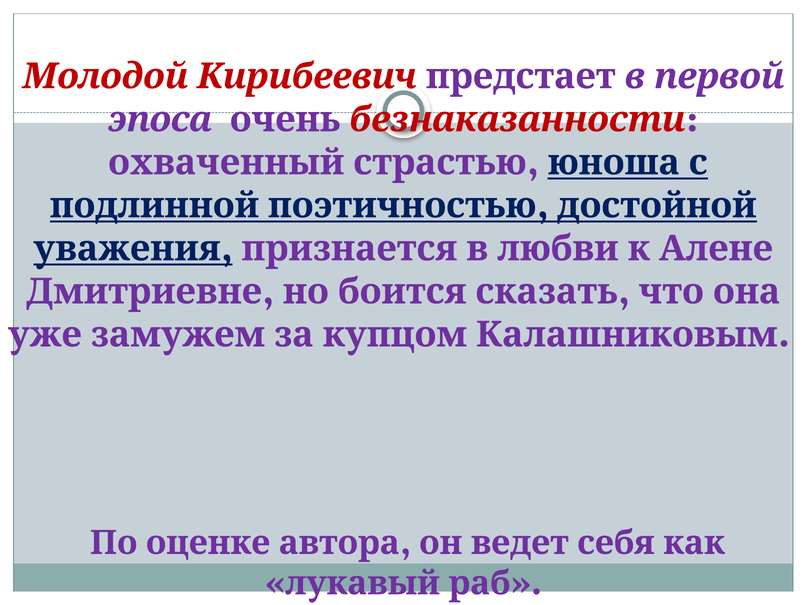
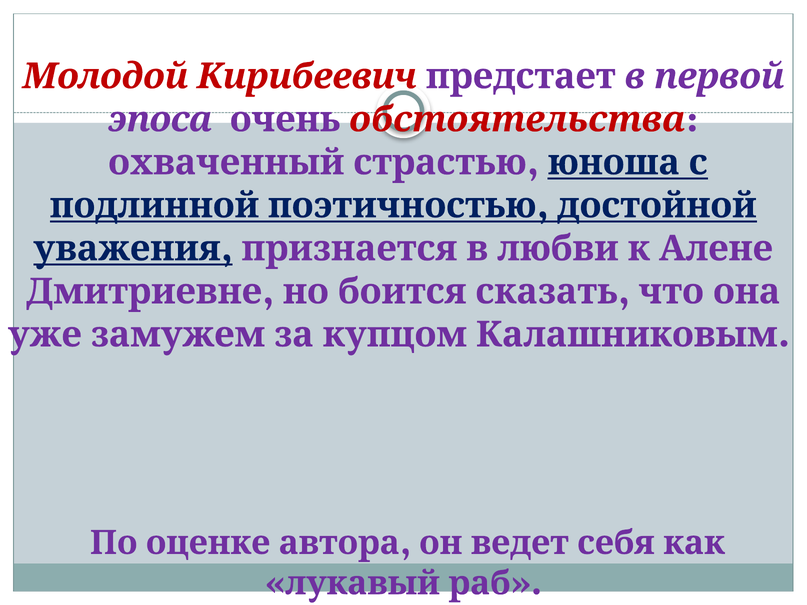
безнаказанности: безнаказанности -> обстоятельства (517, 119)
